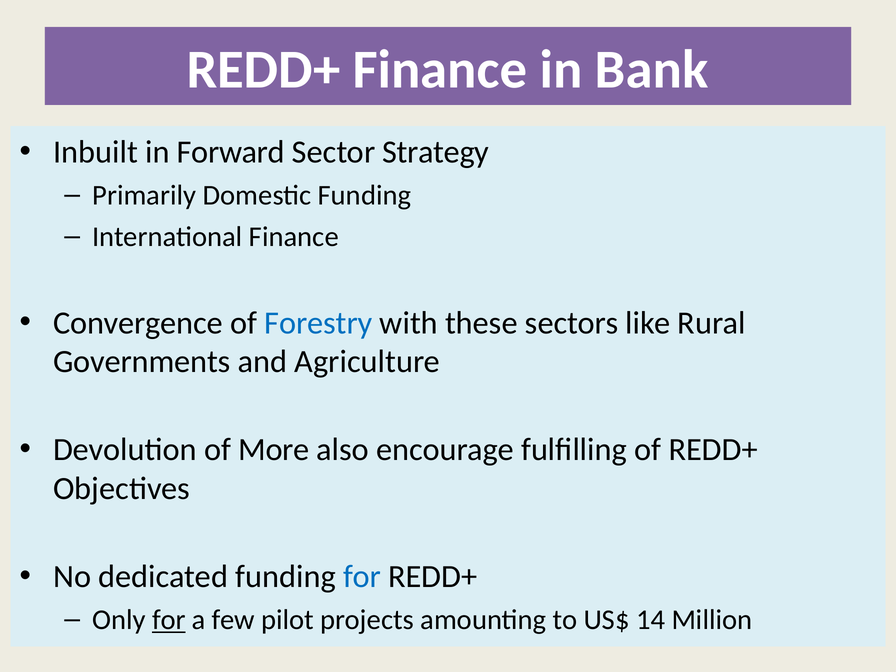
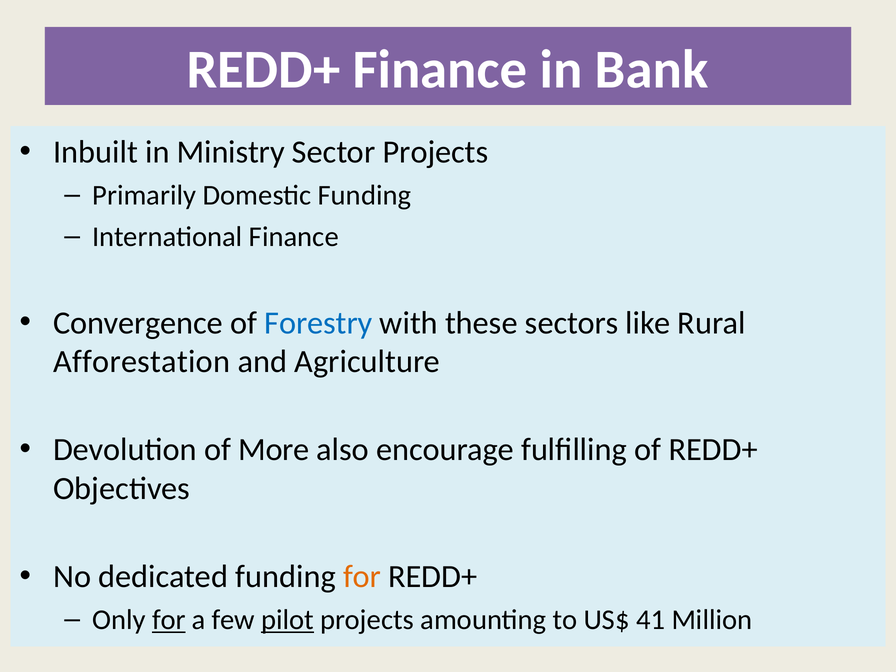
Forward: Forward -> Ministry (231, 152)
Sector Strategy: Strategy -> Projects (435, 152)
Governments: Governments -> Afforestation (142, 362)
for colour: blue -> orange (362, 577)
pilot underline: none -> present (287, 620)
14: 14 -> 41 (651, 620)
